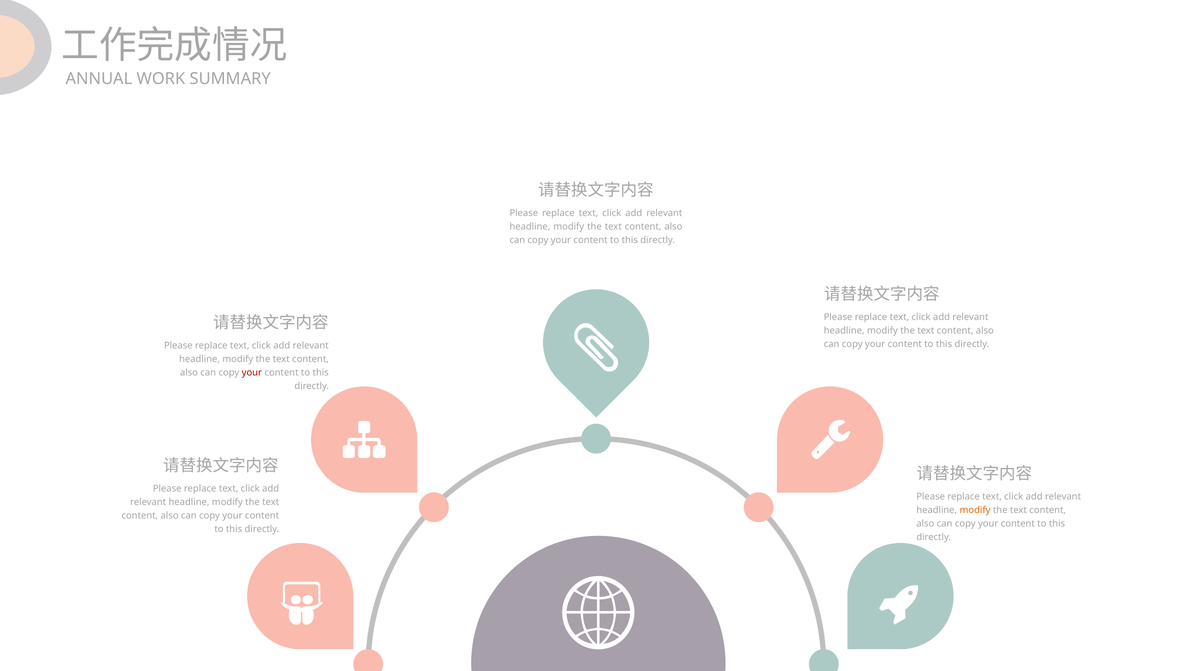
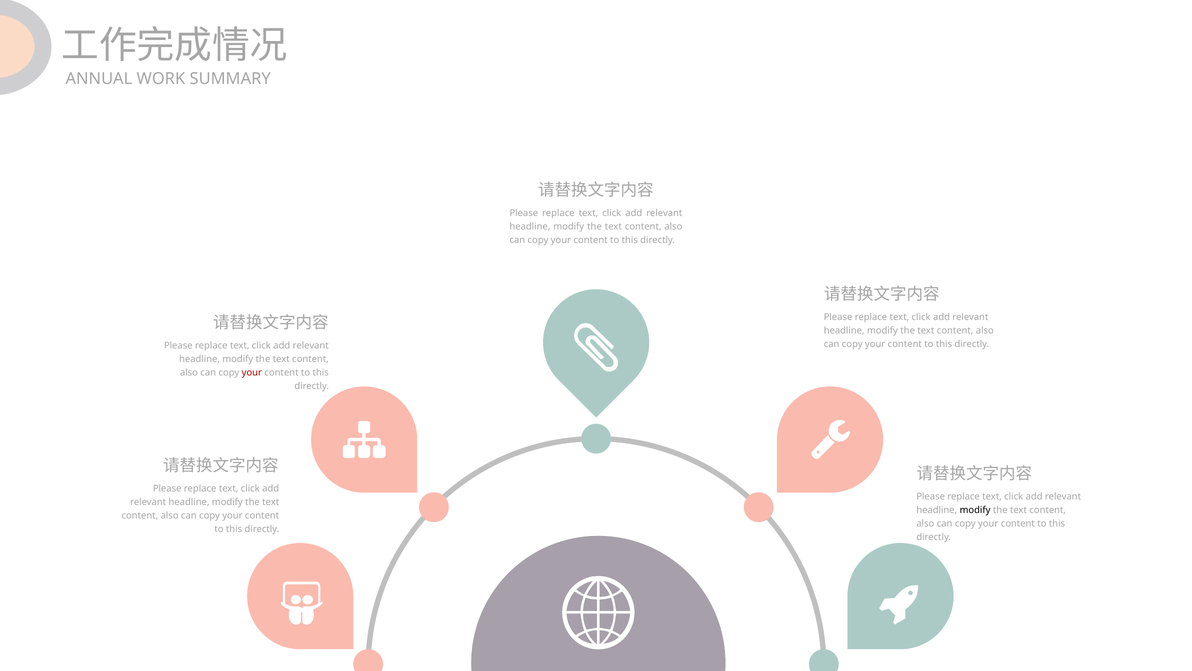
modify colour: orange -> black (975, 510)
